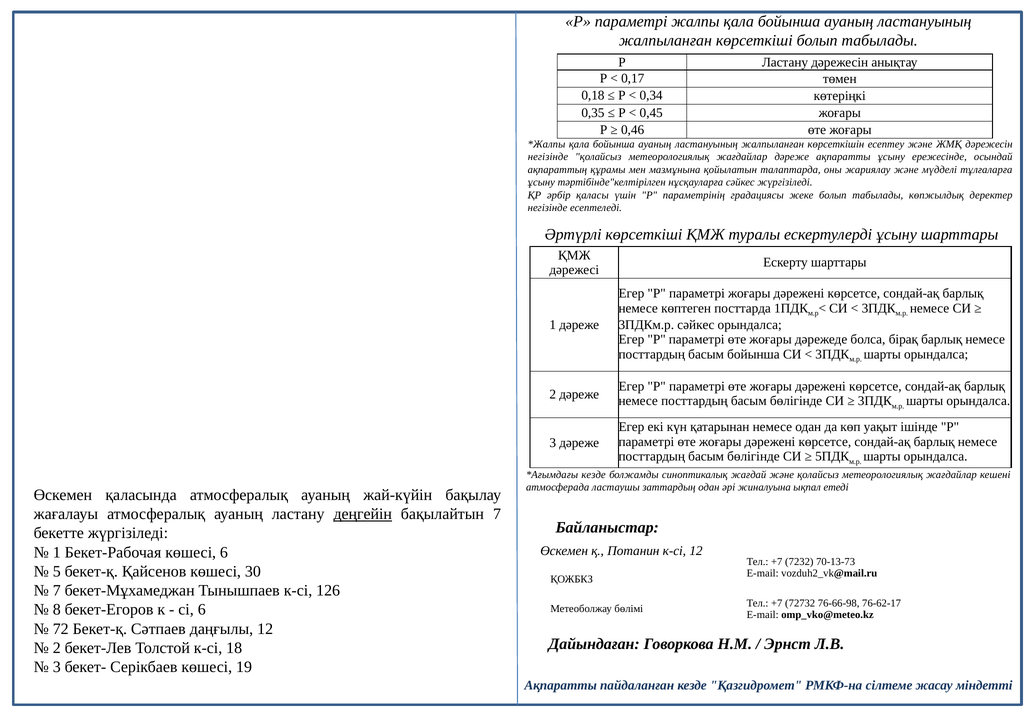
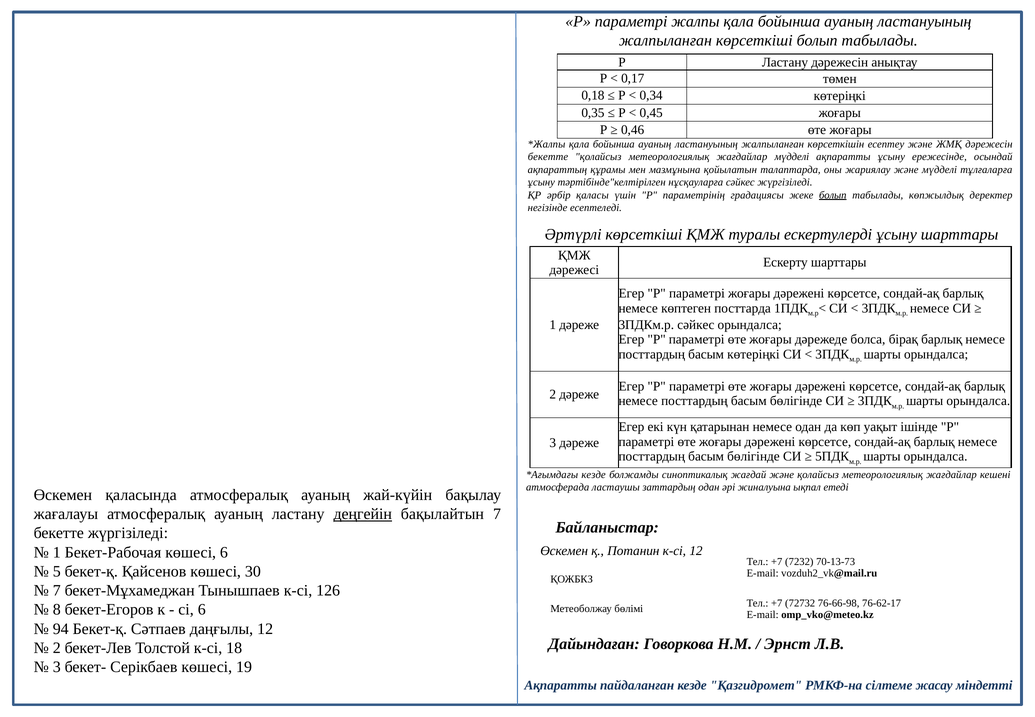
негізінде: негізінде -> бекетте (548, 157)
жағдайлар дәреже: дәреже -> мүдделі (792, 157)
болып underline: none -> present (833, 195)
басым бойынша: бойынша -> көтеріңкі (753, 354)
72: 72 -> 94 (61, 628)
